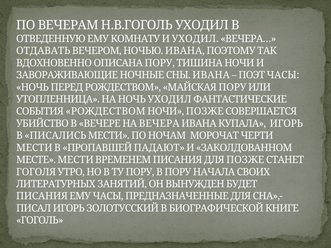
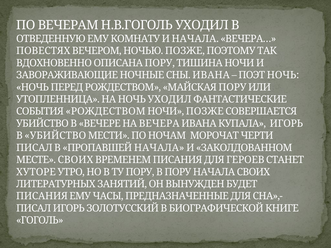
И УХОДИЛ: УХОДИЛ -> НАЧАЛА (195, 39)
ОТДАВАТЬ: ОТДАВАТЬ -> ПОВЕСТЯХ (43, 51)
НОЧЬЮ ИВАНА: ИВАНА -> ПОЗЖЕ (185, 51)
ПОЭТ ЧАСЫ: ЧАСЫ -> НОЧЬ (283, 75)
В ПИСАЛИСЬ: ПИСАЛИСЬ -> УБИЙСТВО (55, 136)
МЕСТИ: МЕСТИ -> ПИСАЛ (34, 148)
ПРОПАВШЕЙ ПАДАЮТ: ПАДАЮТ -> НАЧАЛА (159, 148)
МЕСТЕ МЕСТИ: МЕСТИ -> СВОИХ (76, 160)
ДЛЯ ПОЗЖЕ: ПОЗЖЕ -> ГЕРОЕВ (245, 160)
ГОГОЛЯ: ГОГОЛЯ -> ХУТОРЕ (36, 172)
